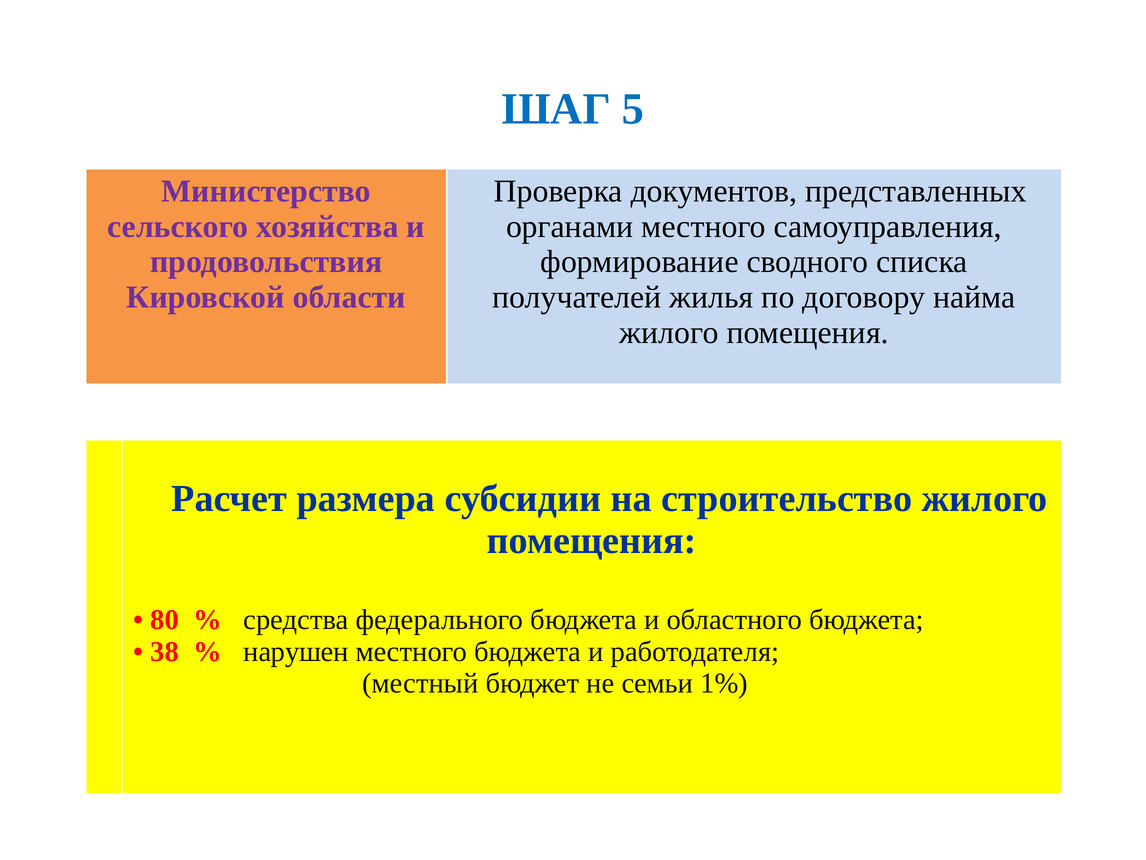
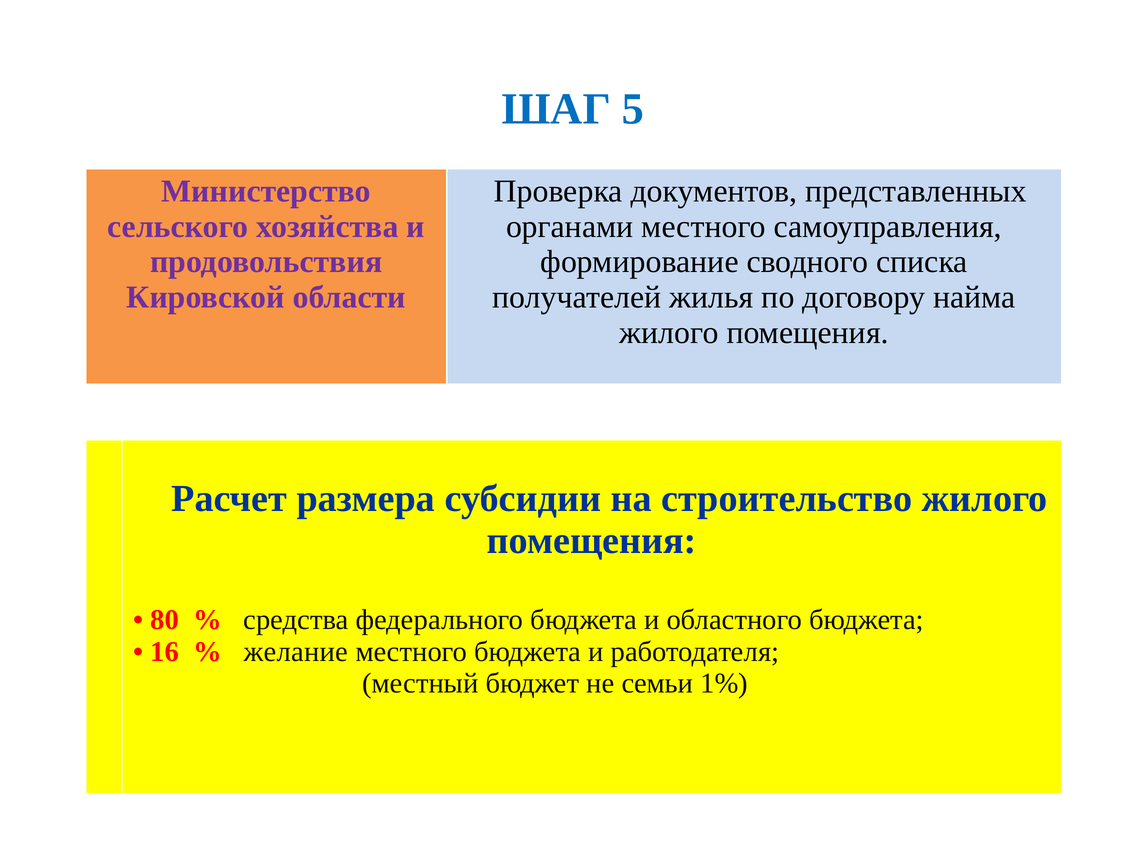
38: 38 -> 16 (165, 651)
нарушен: нарушен -> желание (296, 651)
